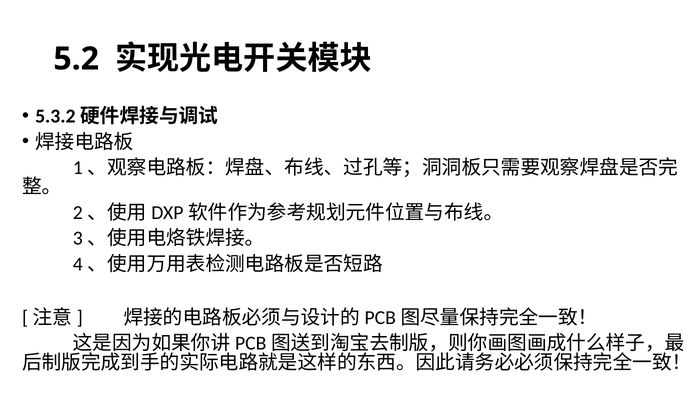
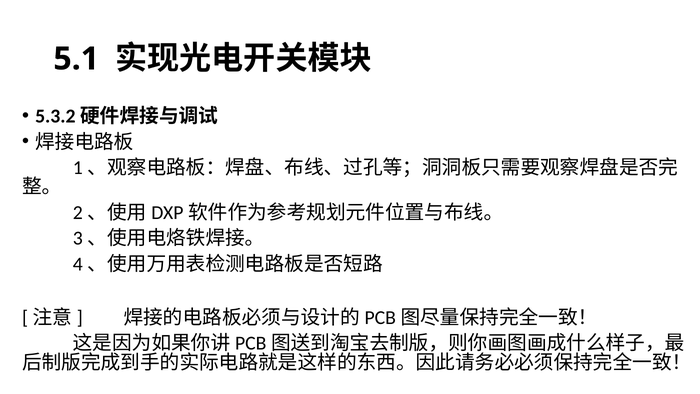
5.2: 5.2 -> 5.1 (76, 59)
